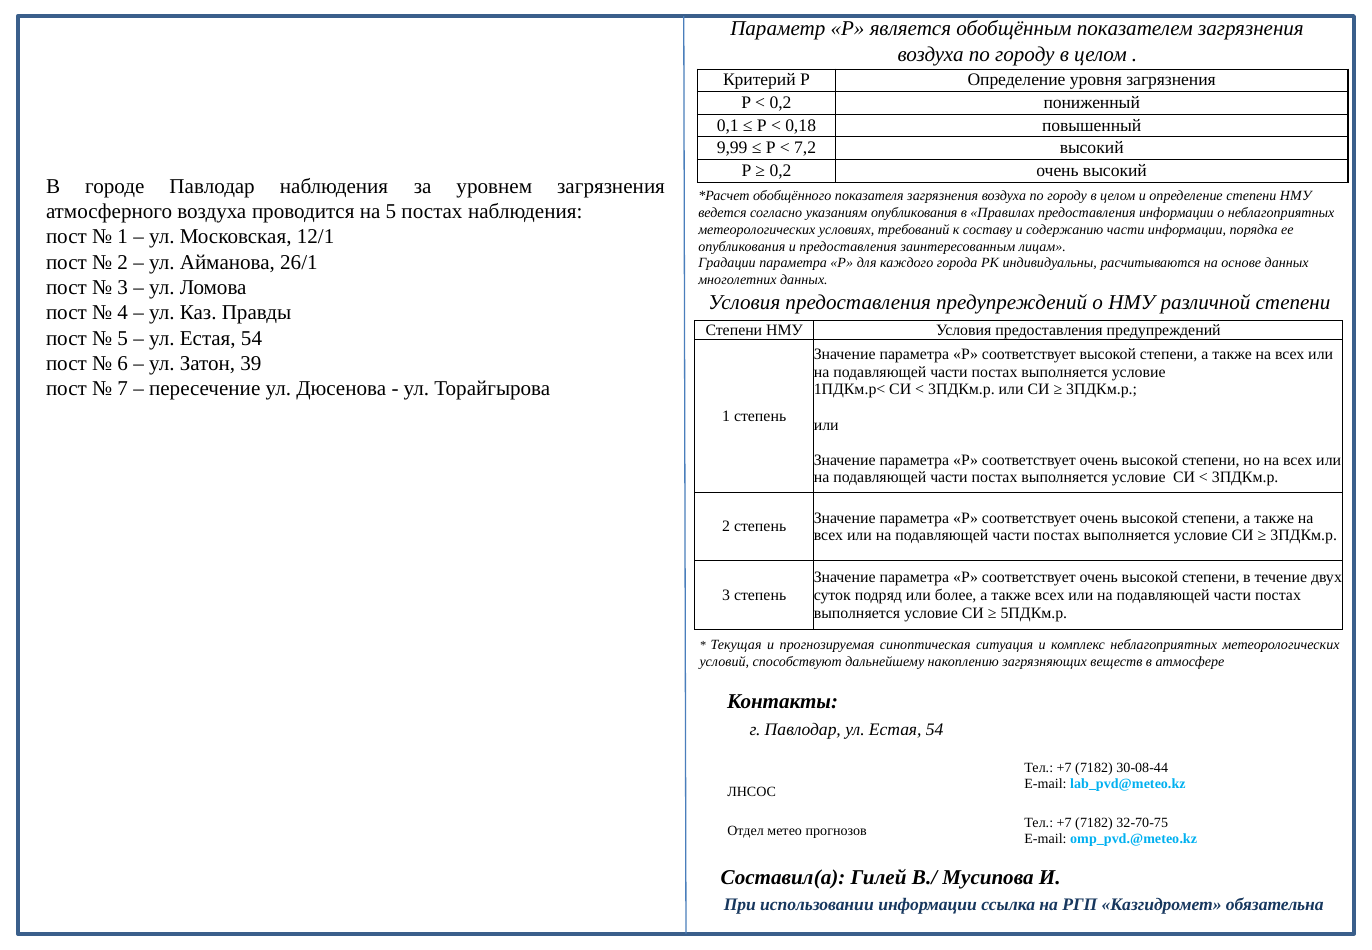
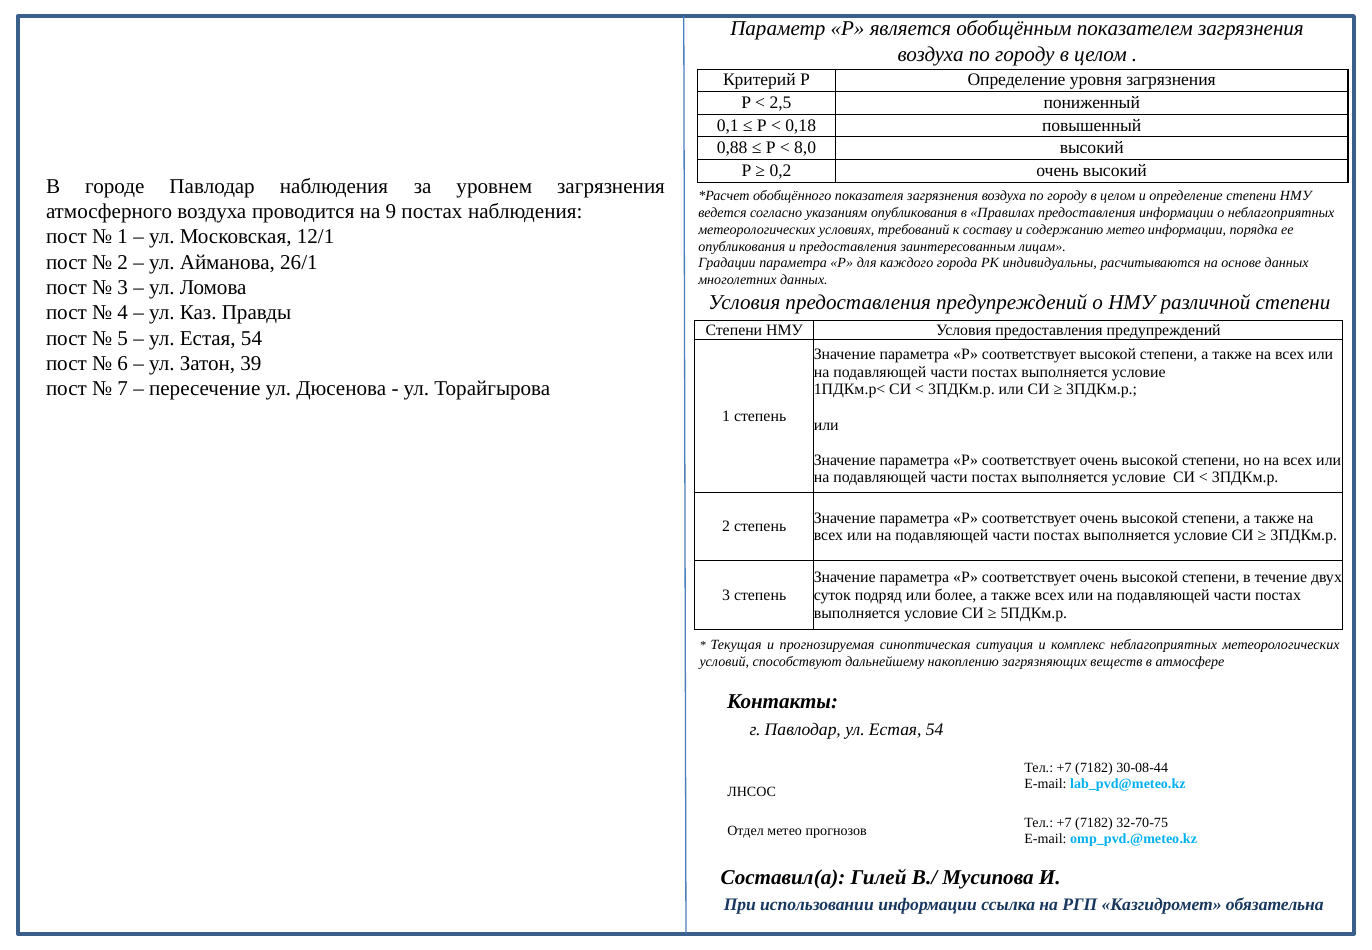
0,2: 0,2 -> 2,5 (781, 103)
9,99: 9,99 -> 0,88 (732, 148)
7,2: 7,2 -> 8,0 (805, 148)
на 5: 5 -> 9 (391, 211)
содержанию части: части -> метео (1126, 230)
